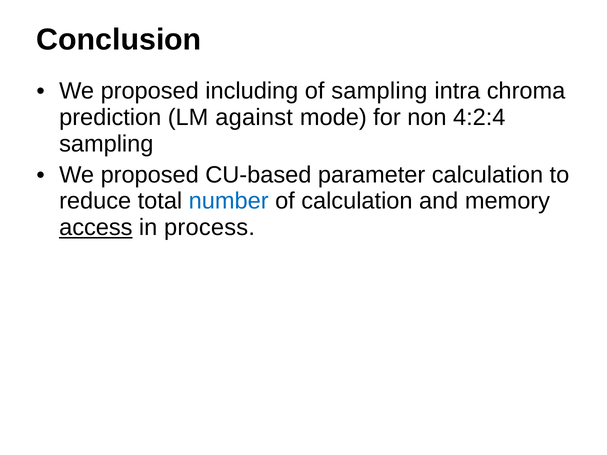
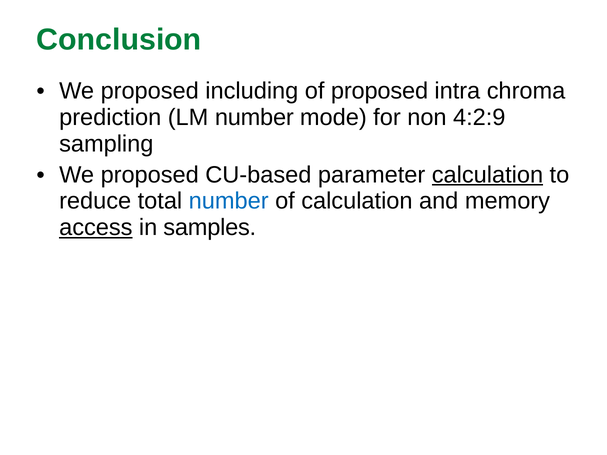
Conclusion colour: black -> green (119, 40)
of sampling: sampling -> proposed (380, 91)
LM against: against -> number (254, 118)
4:2:4: 4:2:4 -> 4:2:9 (479, 118)
calculation underline: none -> present (487, 175)
process: process -> samples (210, 228)
